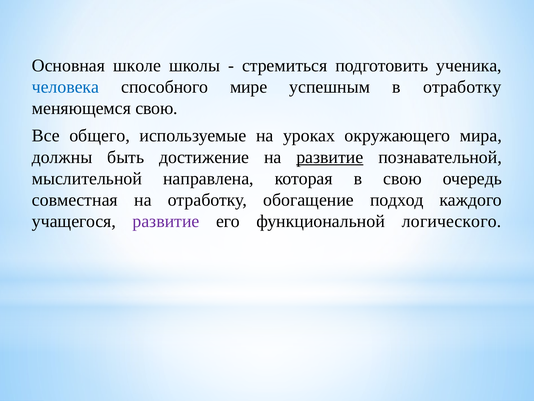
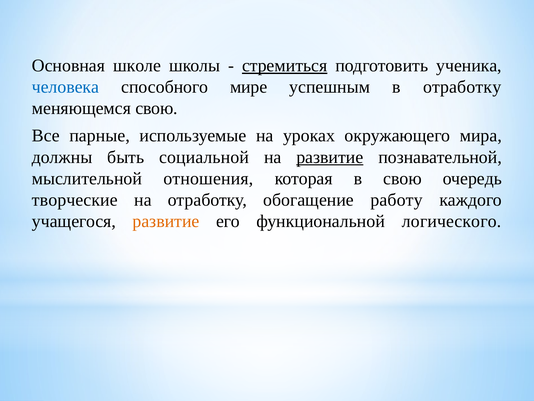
стремиться underline: none -> present (285, 66)
общего: общего -> парные (100, 136)
достижение: достижение -> социальной (204, 157)
направлена: направлена -> отношения (208, 178)
совместная: совместная -> творческие (75, 200)
подход: подход -> работу (397, 200)
развитие colour: purple -> orange (166, 221)
